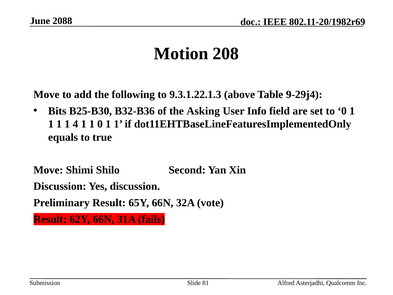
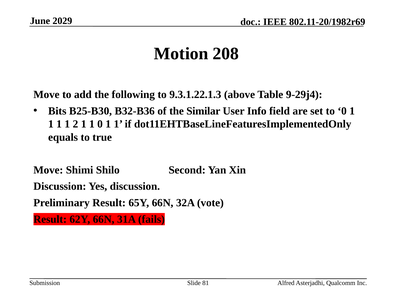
2088: 2088 -> 2029 (62, 21)
Asking: Asking -> Similar (203, 111)
4: 4 -> 2 (75, 124)
